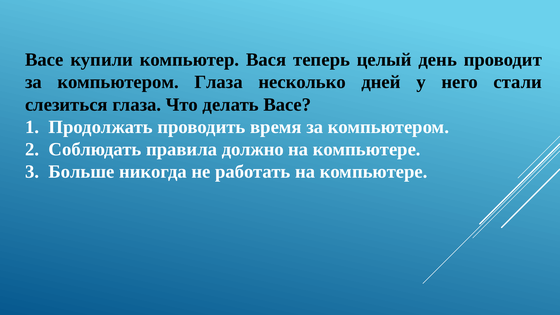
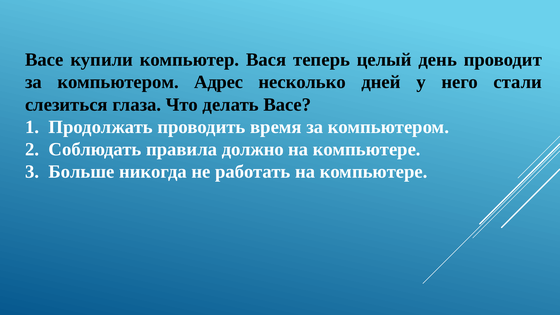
компьютером Глаза: Глаза -> Адрес (219, 82)
